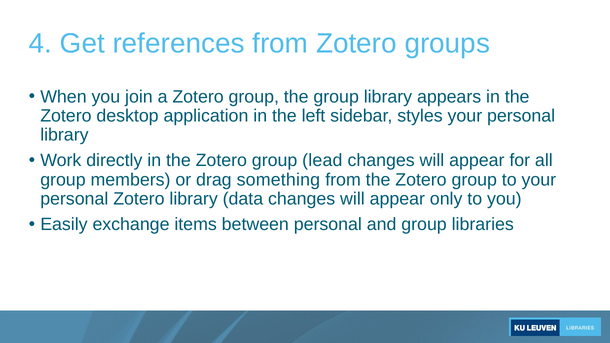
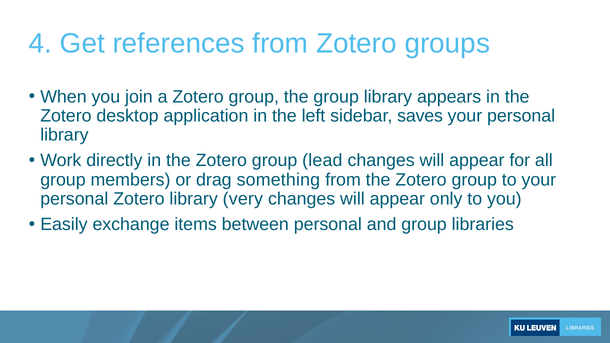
styles: styles -> saves (420, 116)
data: data -> very (243, 199)
